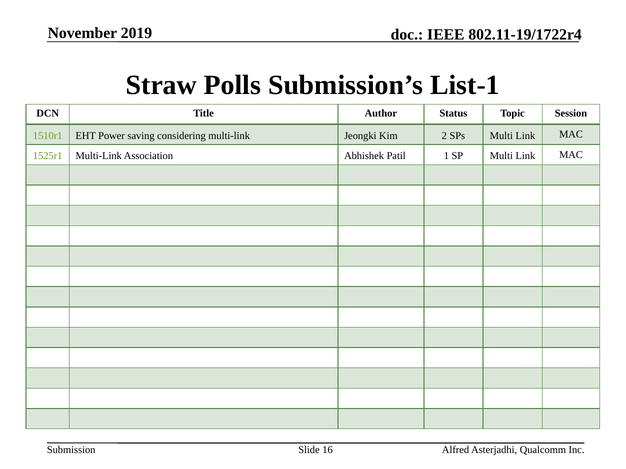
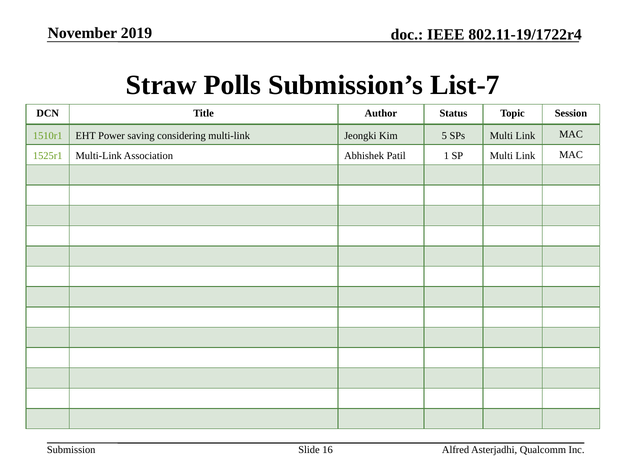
List-1: List-1 -> List-7 (465, 85)
2: 2 -> 5 (444, 136)
